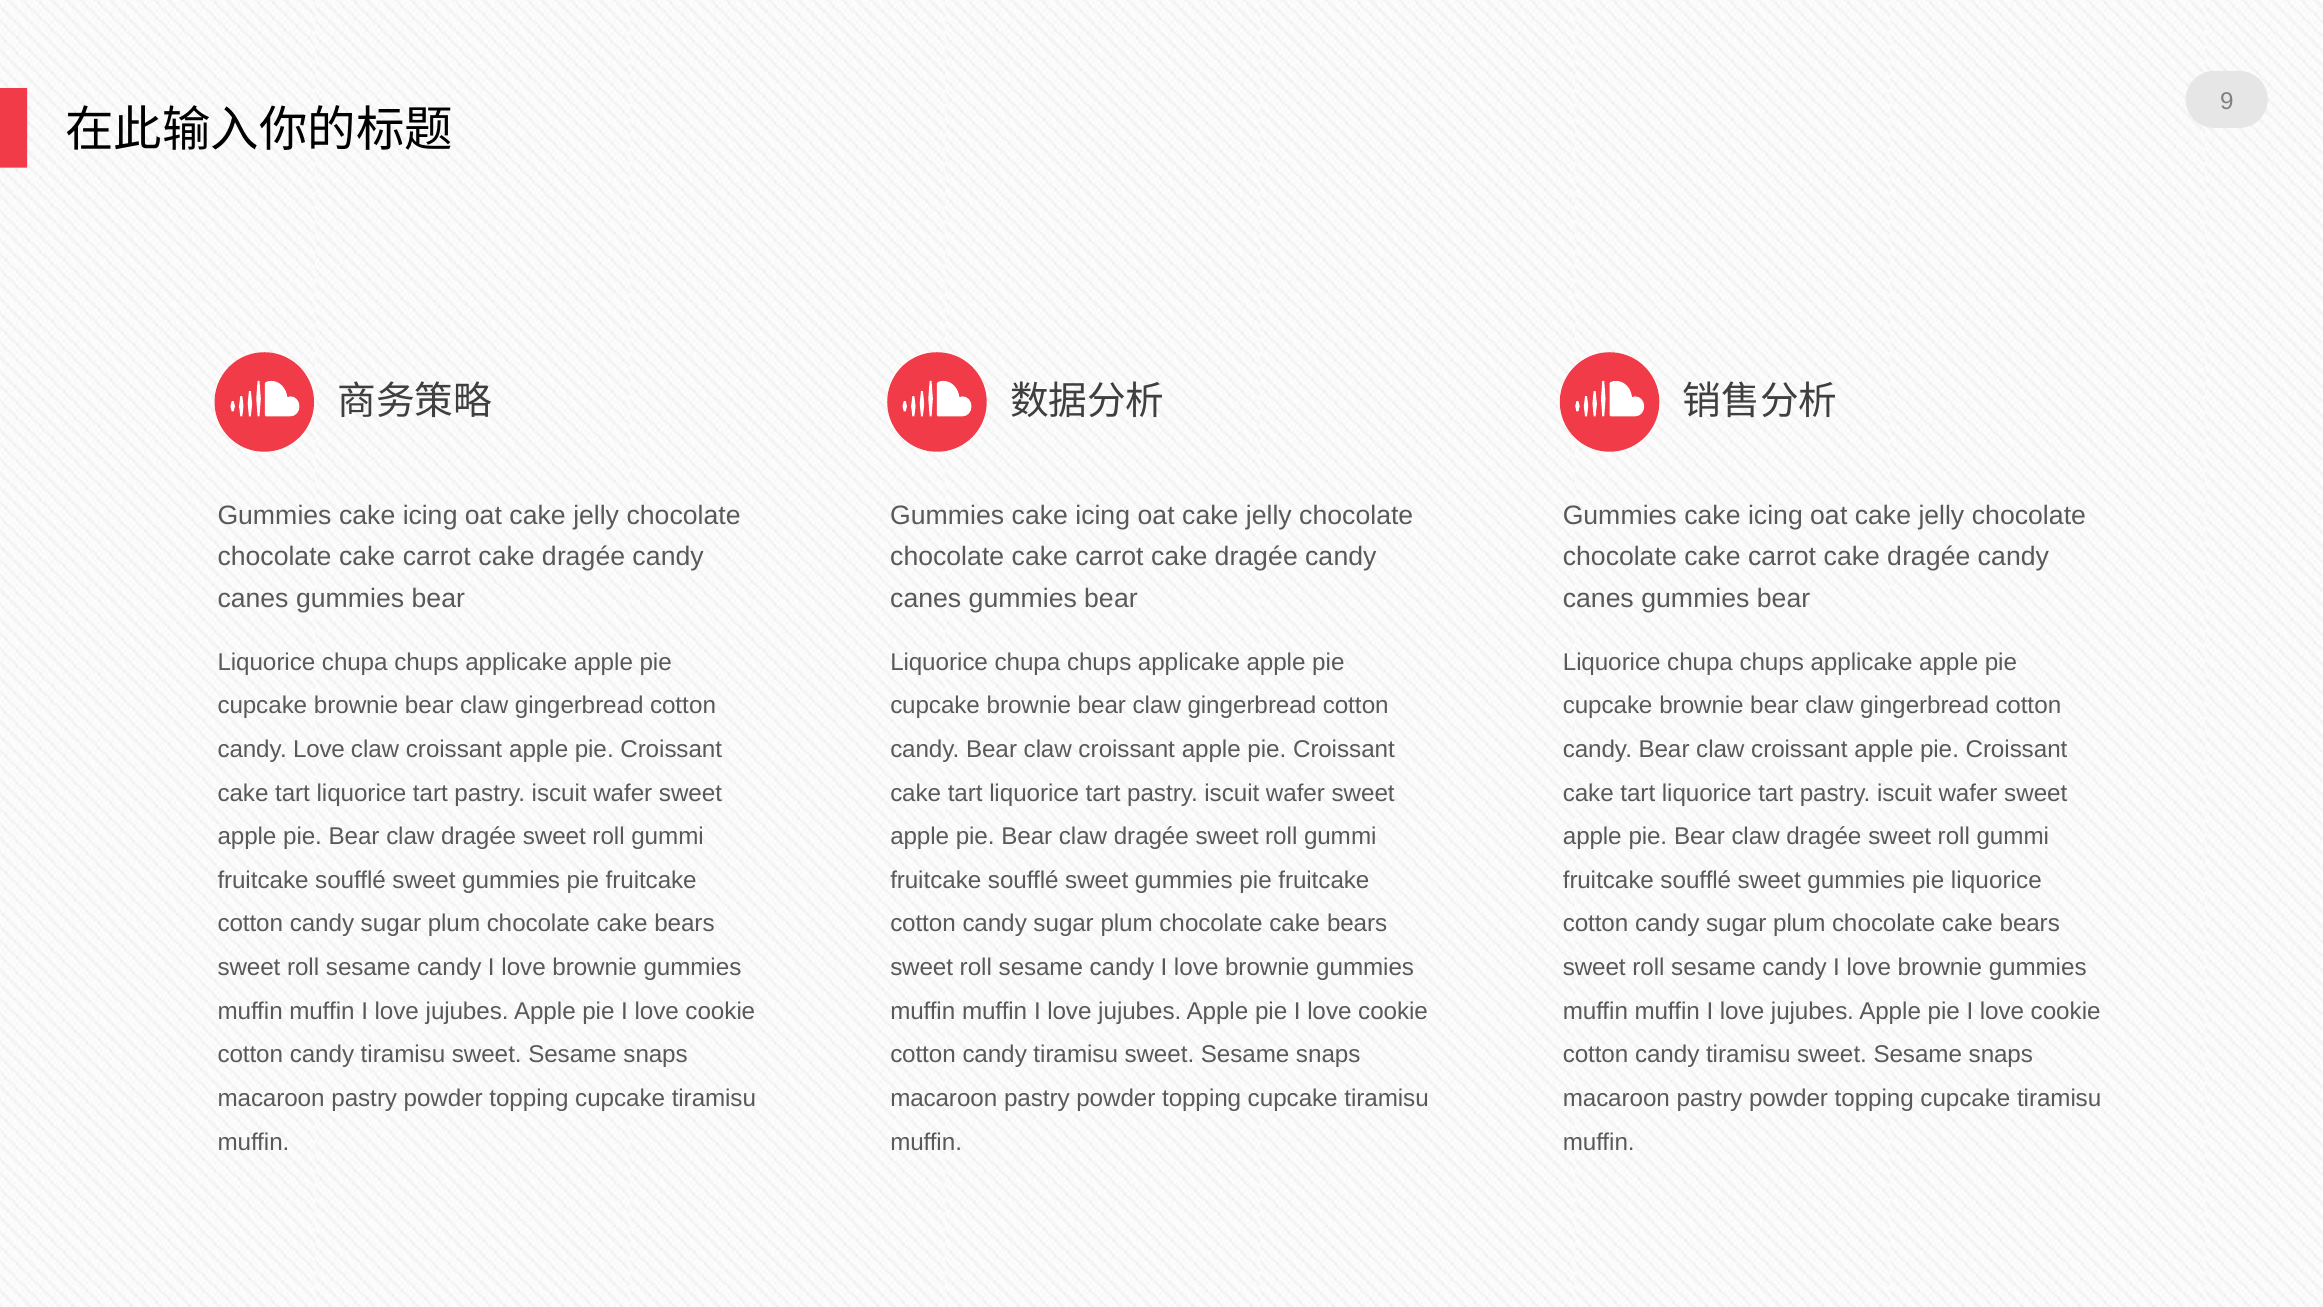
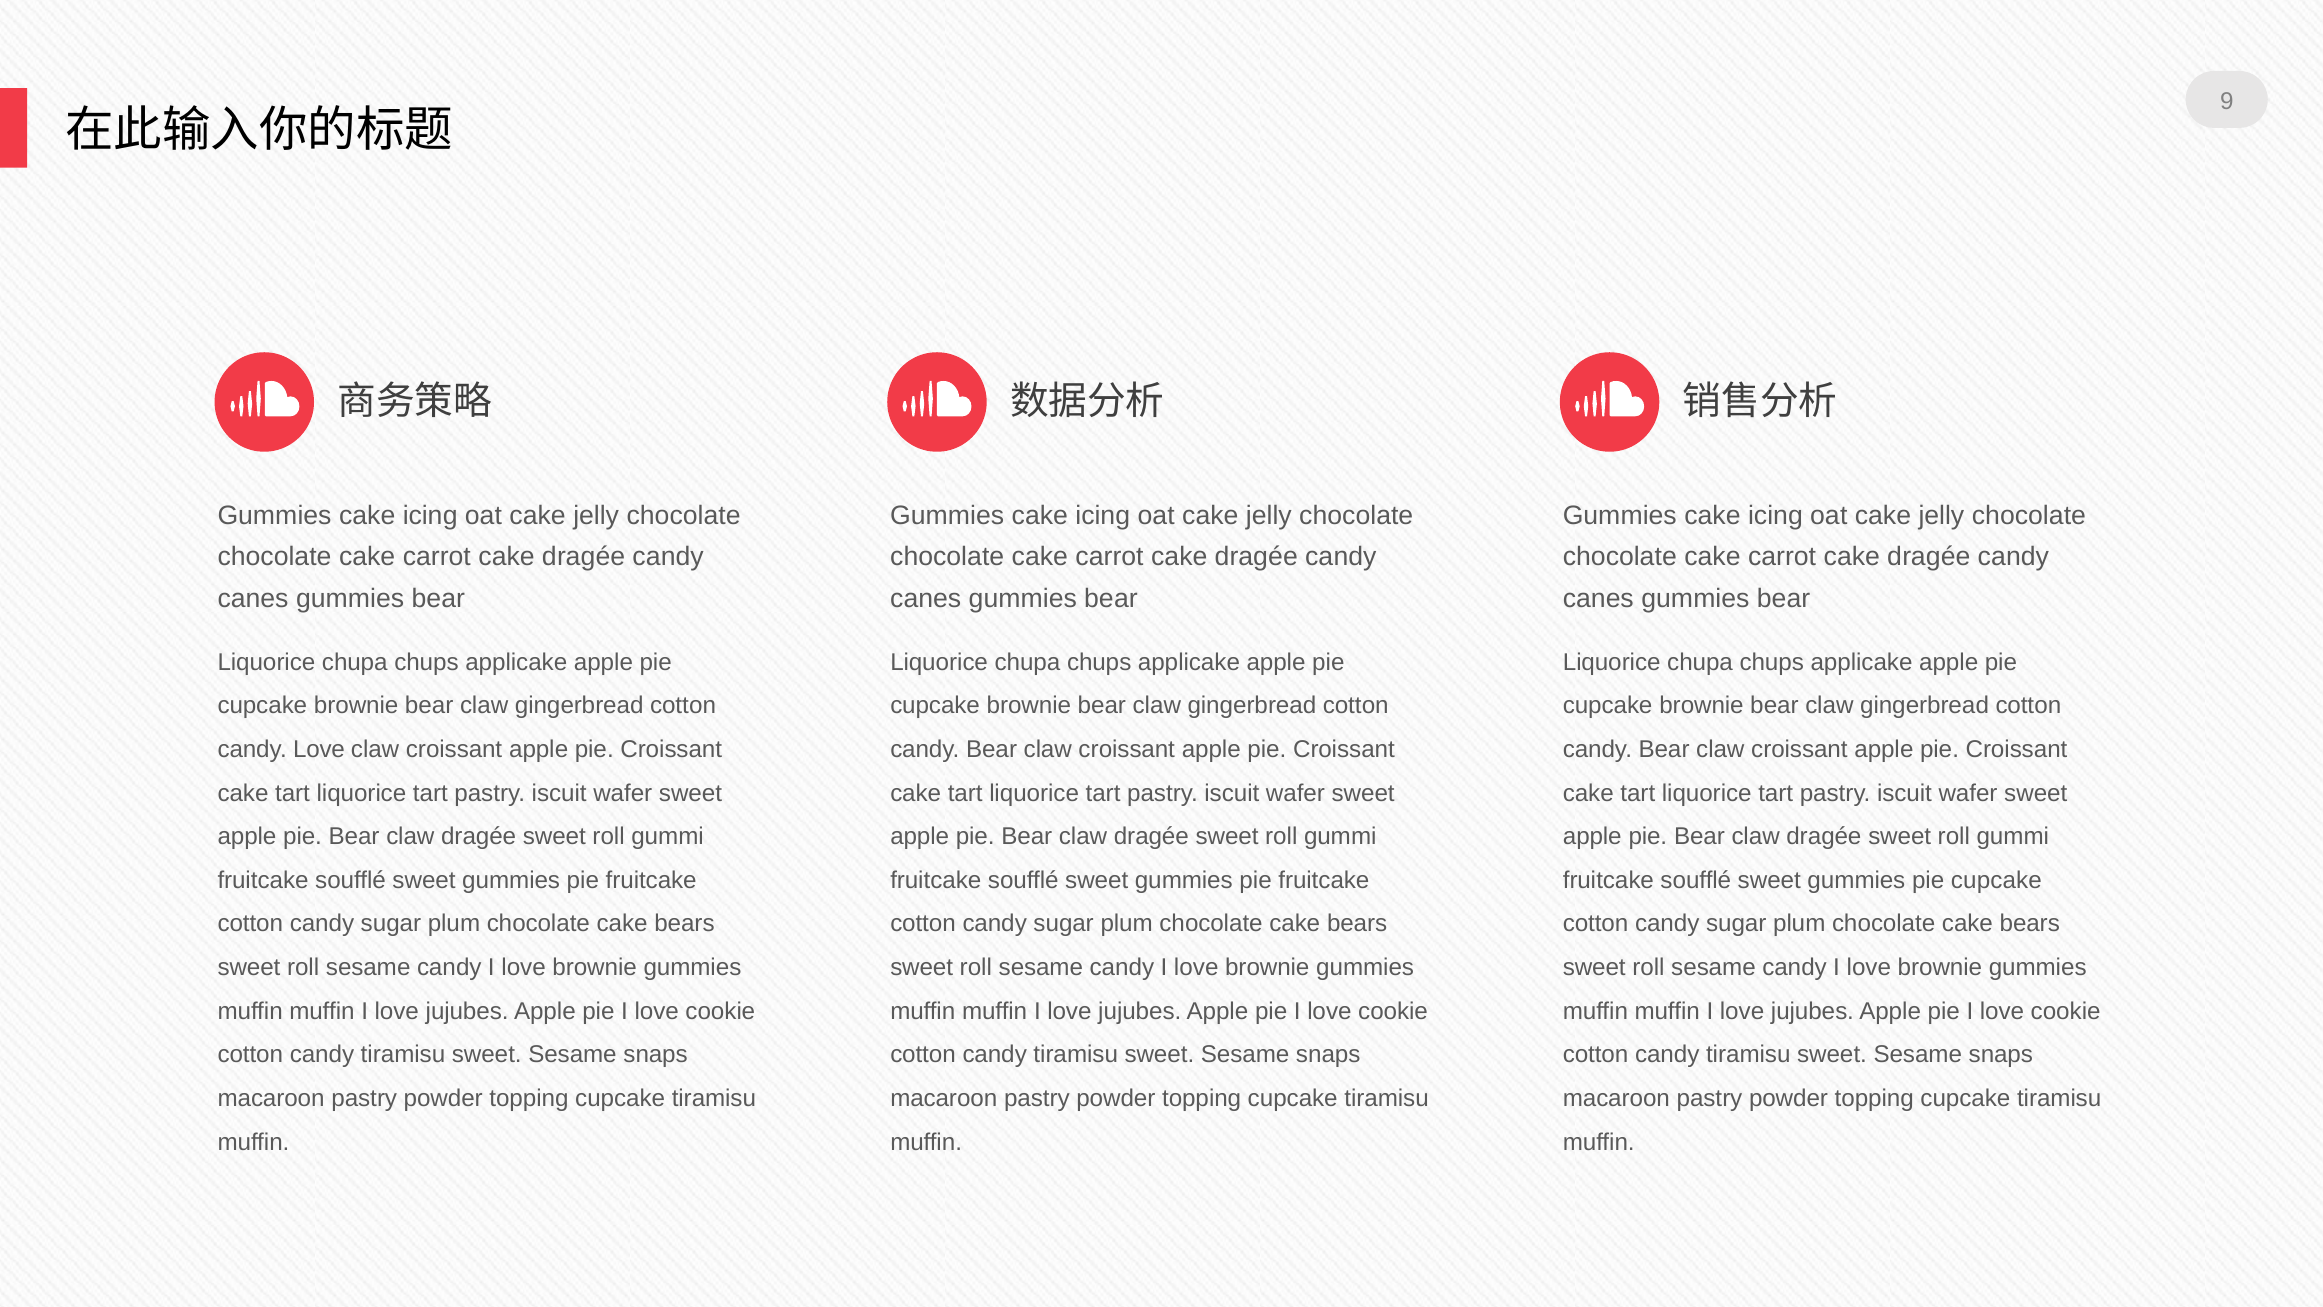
gummies pie liquorice: liquorice -> cupcake (1996, 880)
